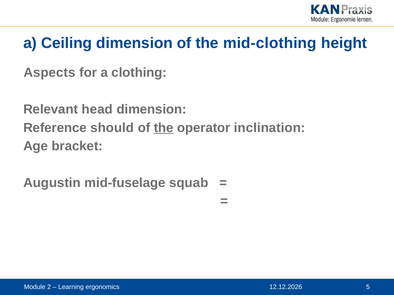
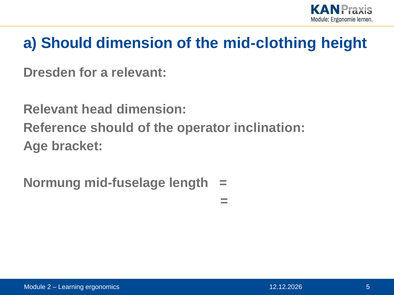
a Ceiling: Ceiling -> Should (67, 43)
Aspects: Aspects -> Dresden (50, 73)
a clothing: clothing -> relevant (139, 73)
the underline: present -> none (164, 128)
Augustin: Augustin -> Normung (52, 183)
squab: squab -> length (189, 183)
